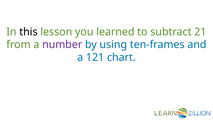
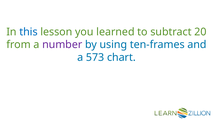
this colour: black -> blue (28, 32)
21: 21 -> 20 (200, 32)
121: 121 -> 573 (95, 57)
